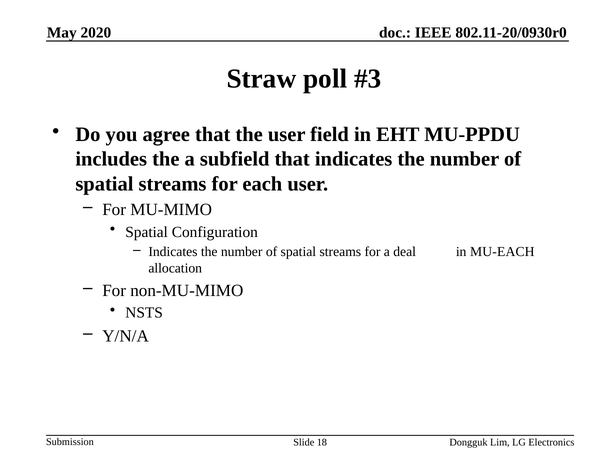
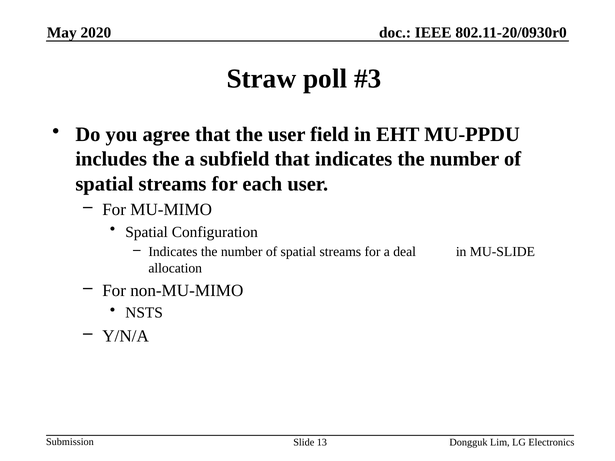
MU-EACH: MU-EACH -> MU-SLIDE (502, 252)
18: 18 -> 13 (322, 442)
